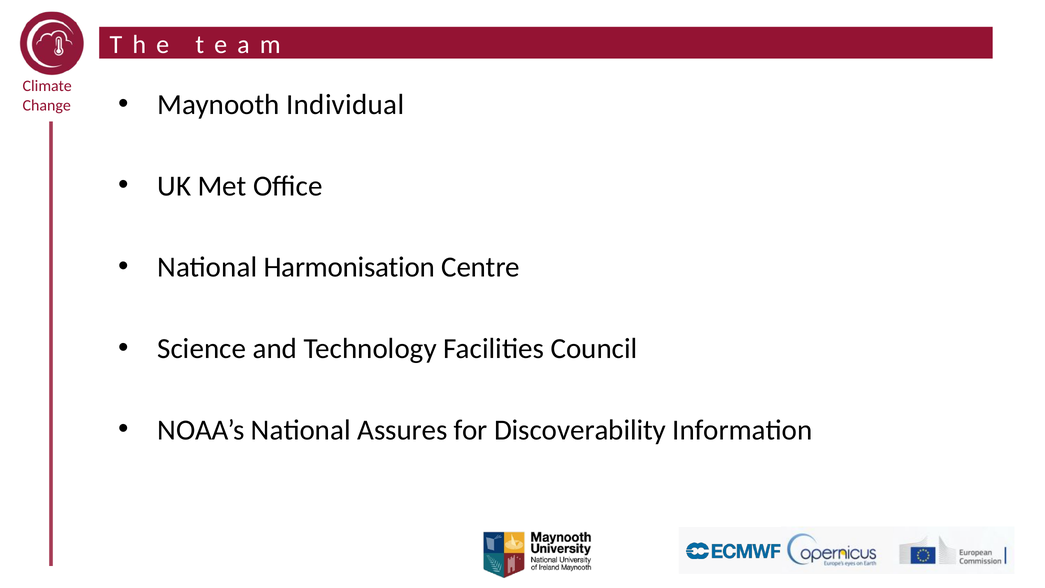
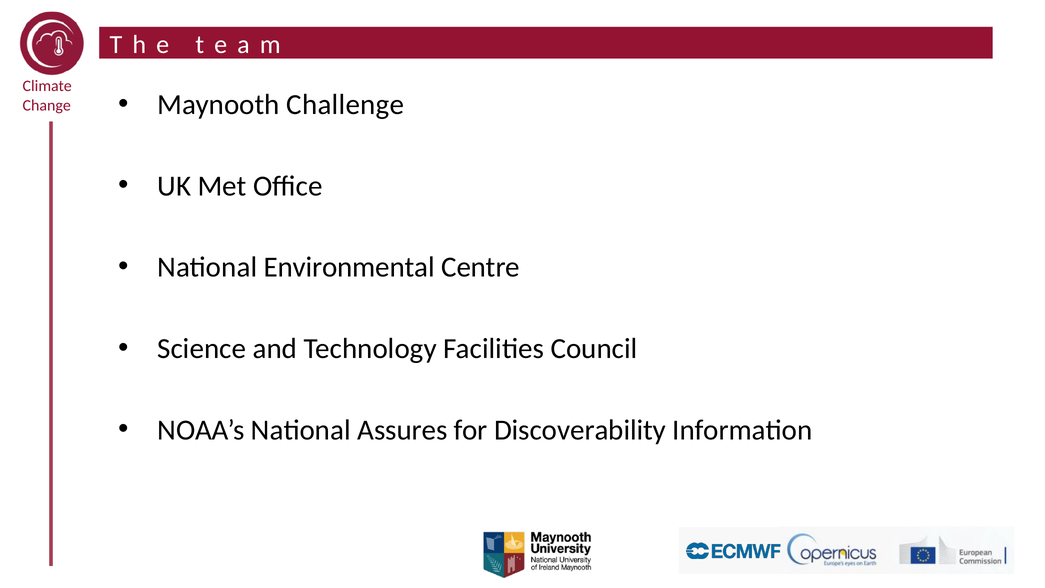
Individual: Individual -> Challenge (345, 105)
Harmonisation: Harmonisation -> Environmental (349, 267)
